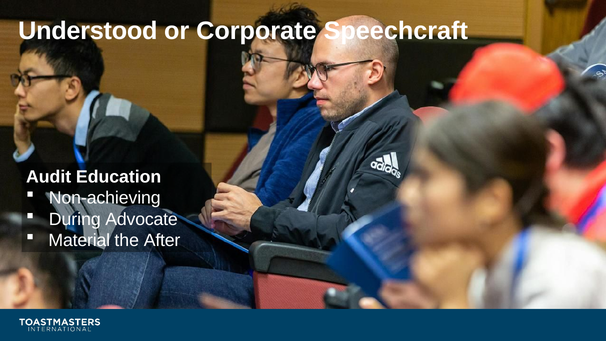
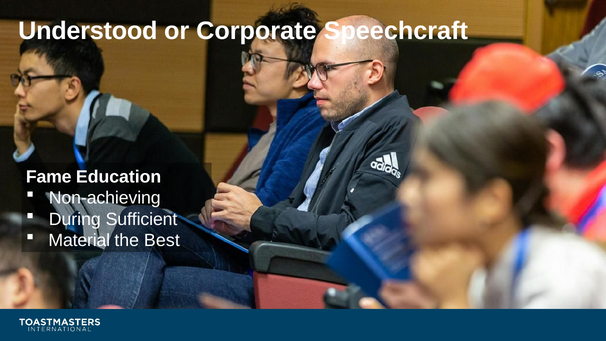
Audit: Audit -> Fame (49, 177)
Advocate: Advocate -> Sufficient (142, 219)
After: After -> Best (162, 240)
